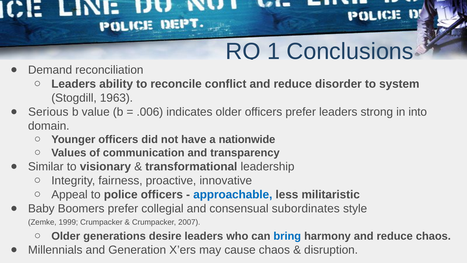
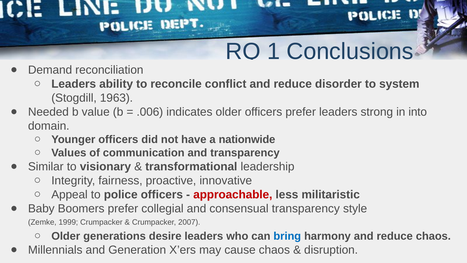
Serious: Serious -> Needed (48, 112)
approachable colour: blue -> red (233, 194)
consensual subordinates: subordinates -> transparency (306, 208)
